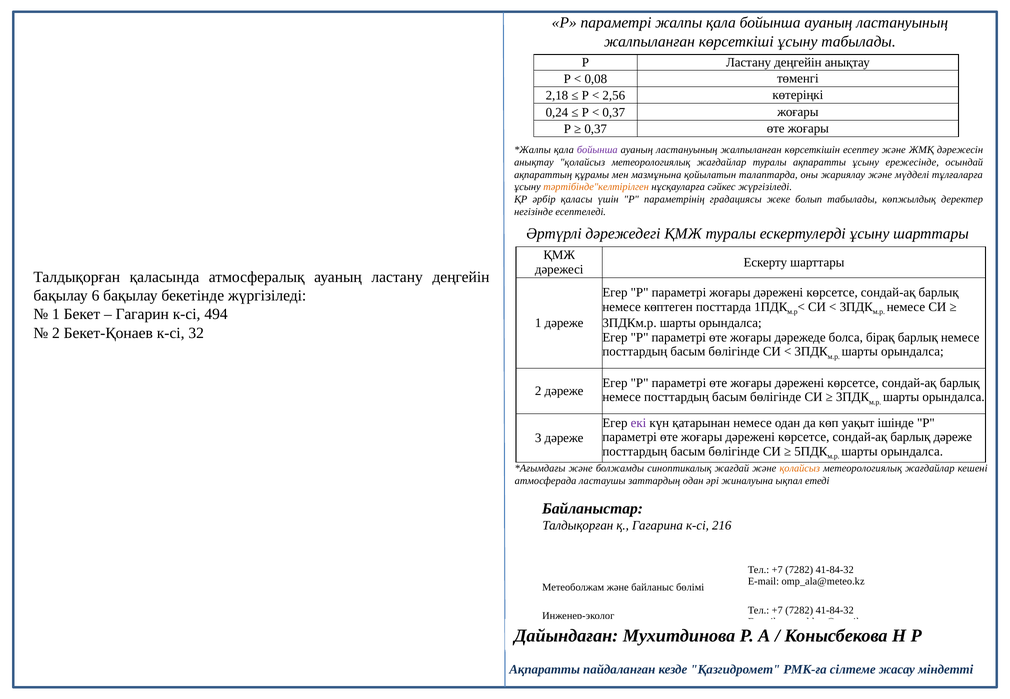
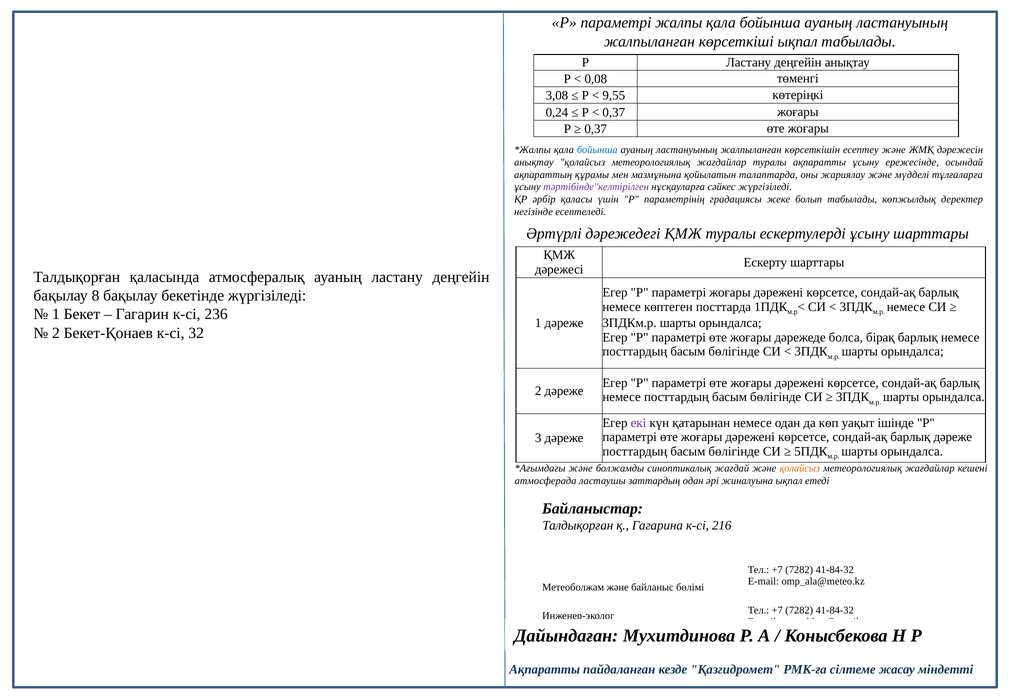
көрсеткіші ұсыну: ұсыну -> ықпал (798, 41)
2,18: 2,18 -> 3,08 (557, 96)
2,56: 2,56 -> 9,55 (614, 96)
бойынша colour: purple -> blue (597, 150)
тәртібінде"келтірілген colour: orange -> purple (596, 187)
6: 6 -> 8 (96, 296)
494: 494 -> 236 (216, 314)
